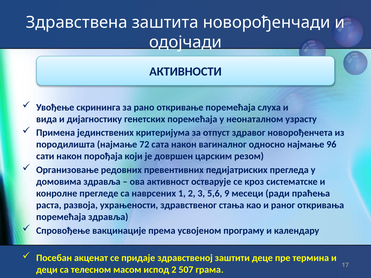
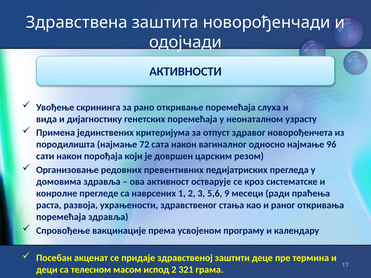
507: 507 -> 321 (186, 270)
